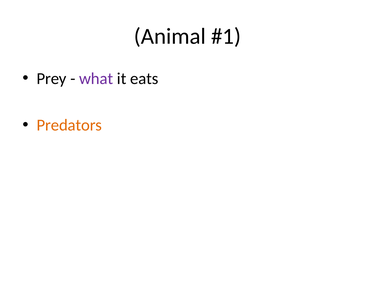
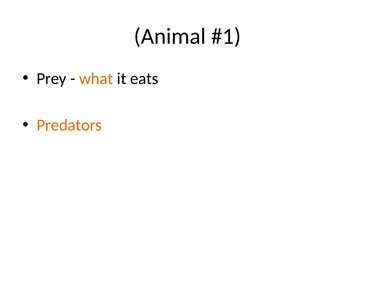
what colour: purple -> orange (96, 79)
